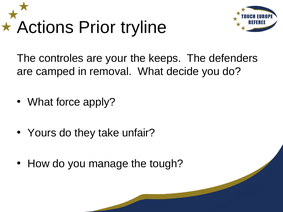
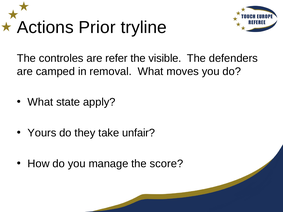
your: your -> refer (116, 58)
keeps: keeps -> visible (165, 58)
decide: decide -> moves (183, 71)
force: force -> state (68, 102)
tough: tough -> score (166, 164)
